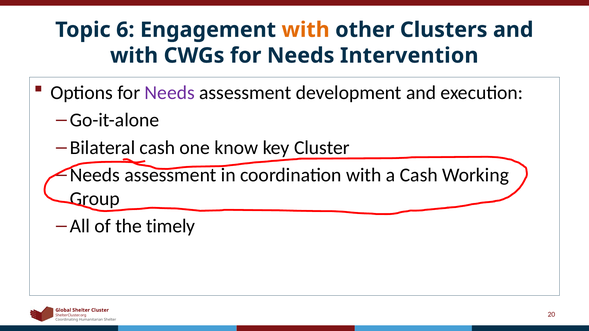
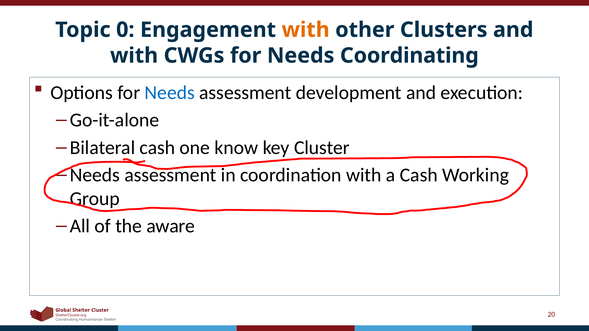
6: 6 -> 0 (125, 30)
Needs Intervention: Intervention -> Coordinating (409, 56)
Needs colour: purple -> blue (170, 93)
timely: timely -> aware (171, 226)
